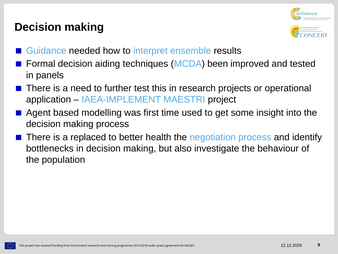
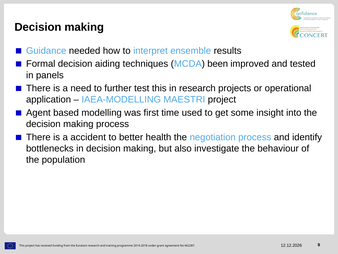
IAEA-IMPLEMENT: IAEA-IMPLEMENT -> IAEA-MODELLING (121, 99)
replaced: replaced -> accident (88, 137)
